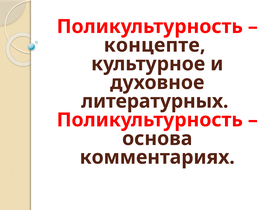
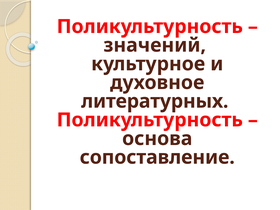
концепте: концепте -> значений (155, 45)
комментариях: комментариях -> сопоставление (157, 157)
